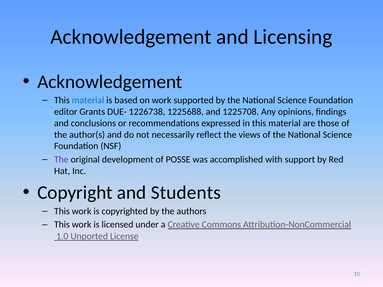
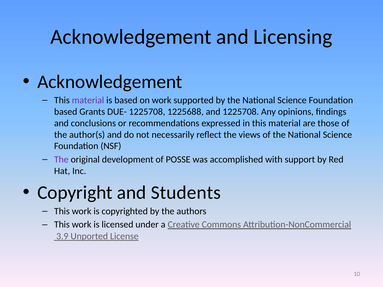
material colour: blue -> purple (88, 100)
editor: editor -> based (66, 112)
DUE- 1226738: 1226738 -> 1225708 (147, 112)
1.0: 1.0 -> 3.9 (62, 236)
